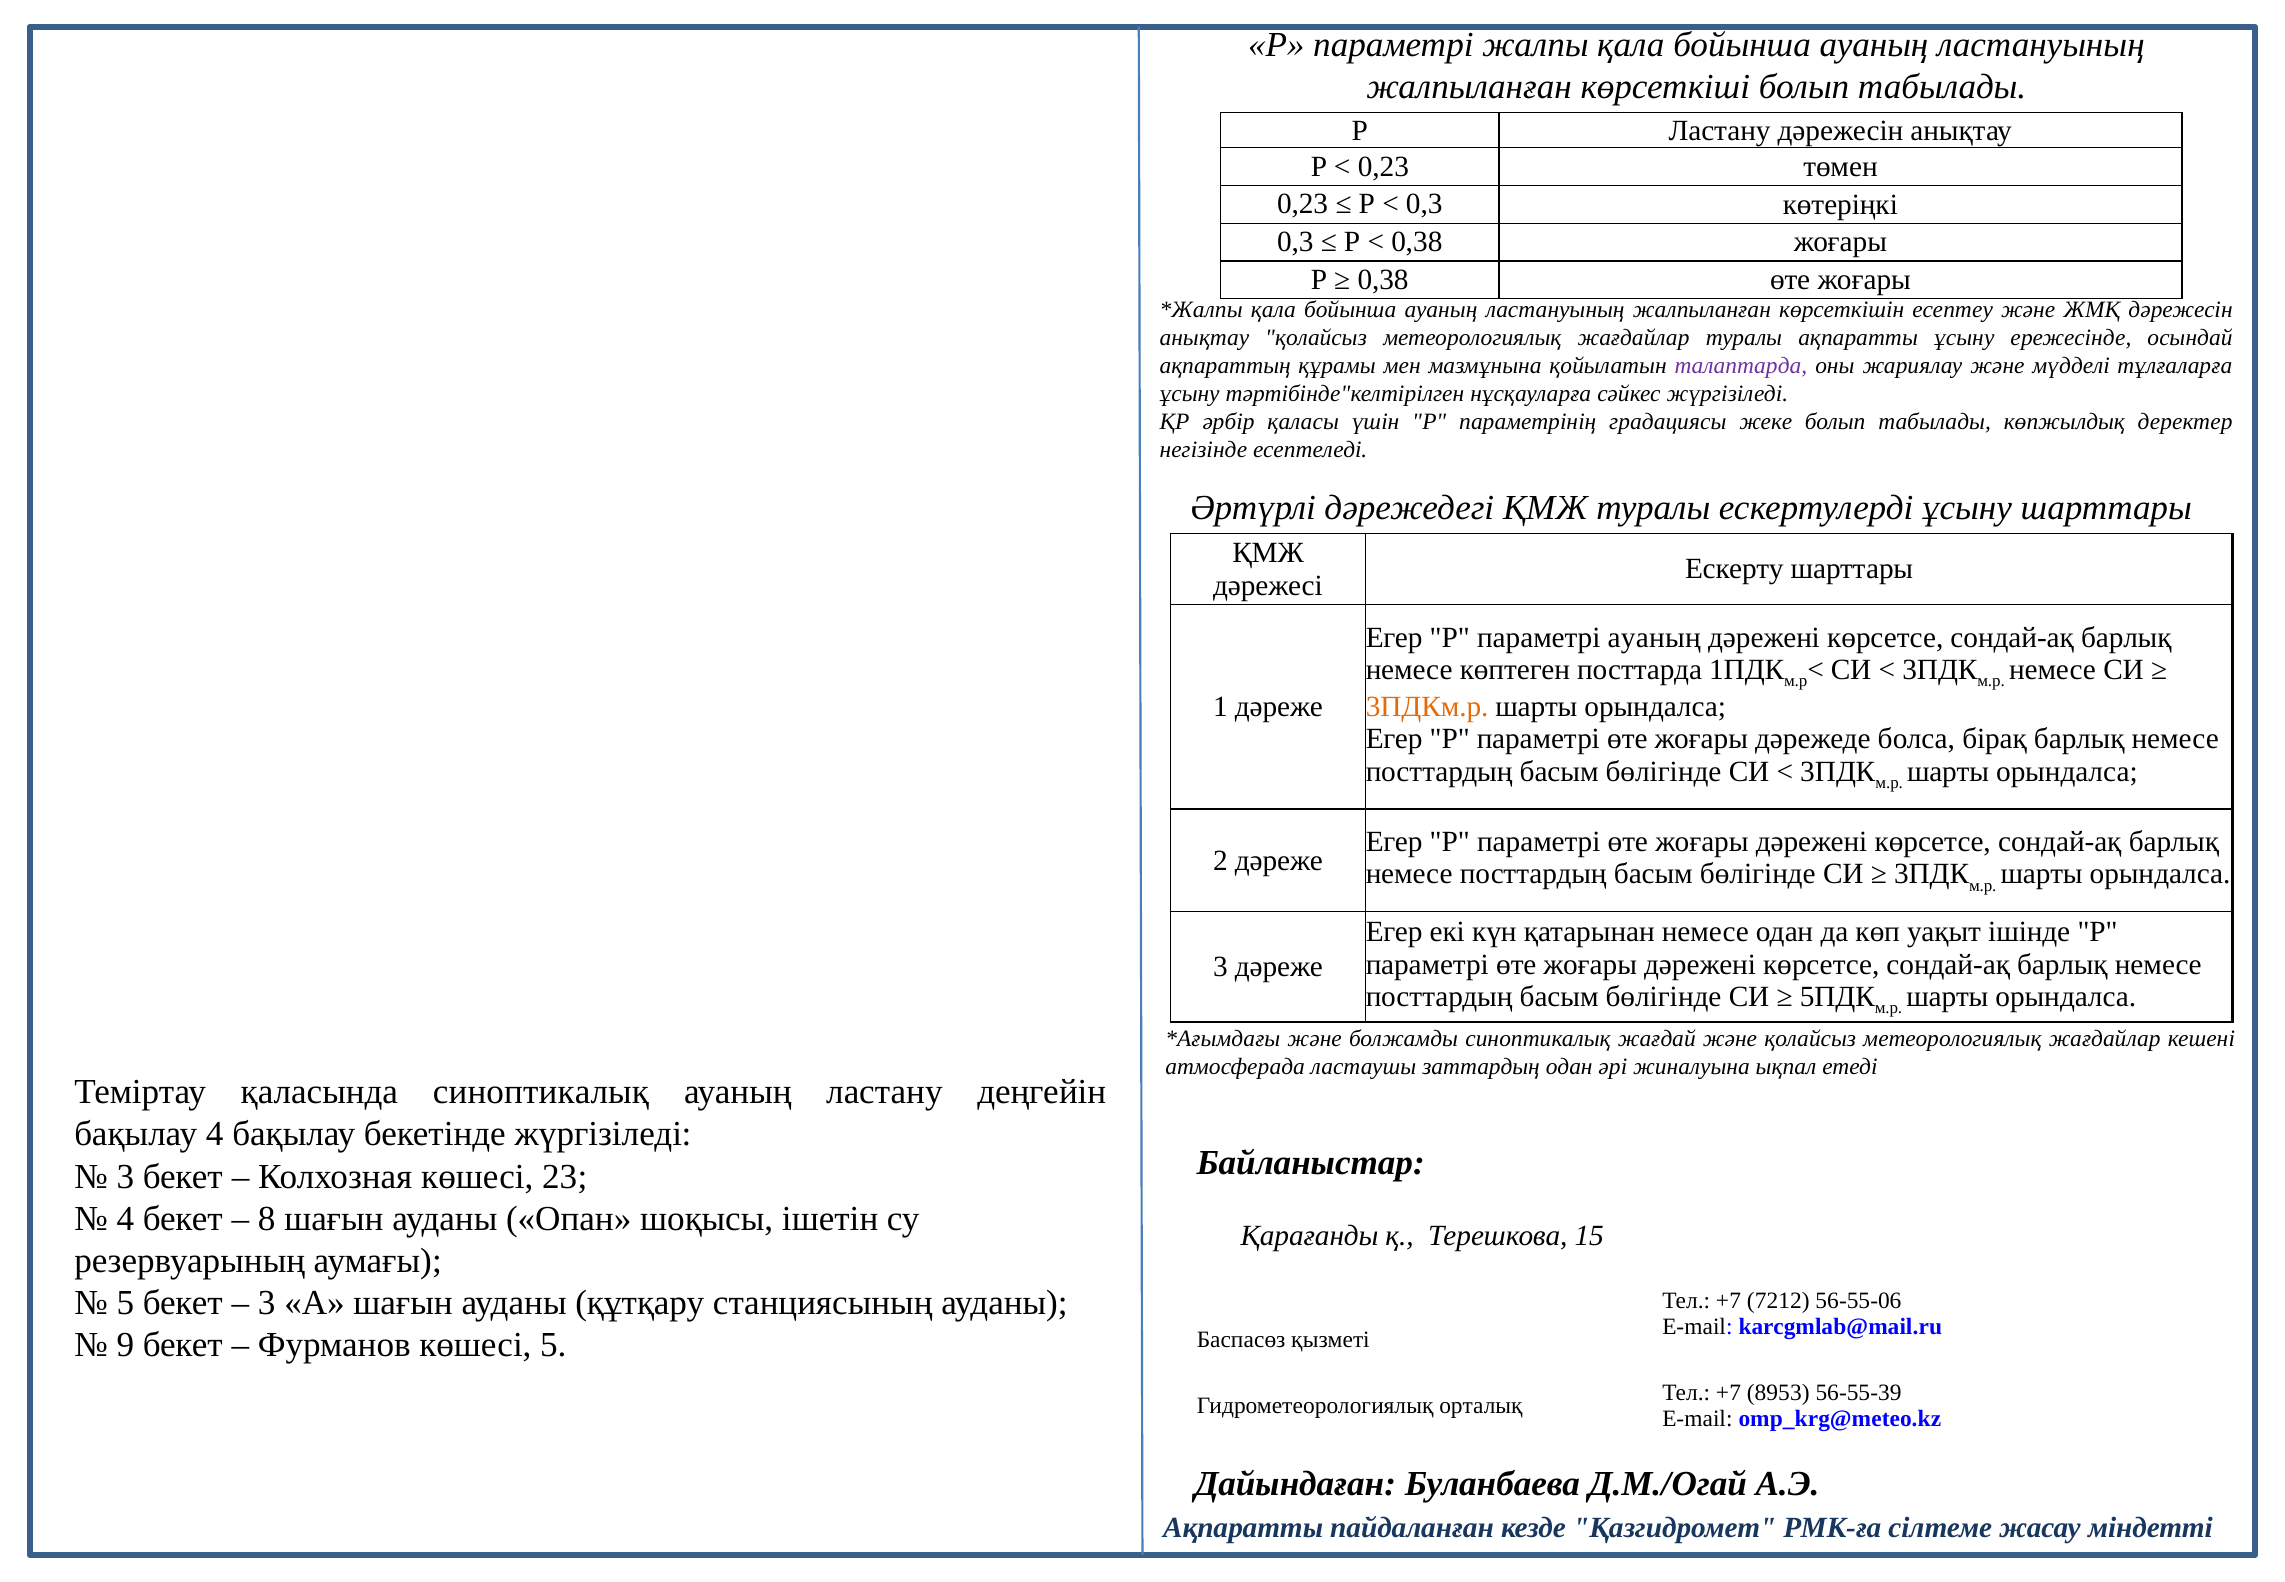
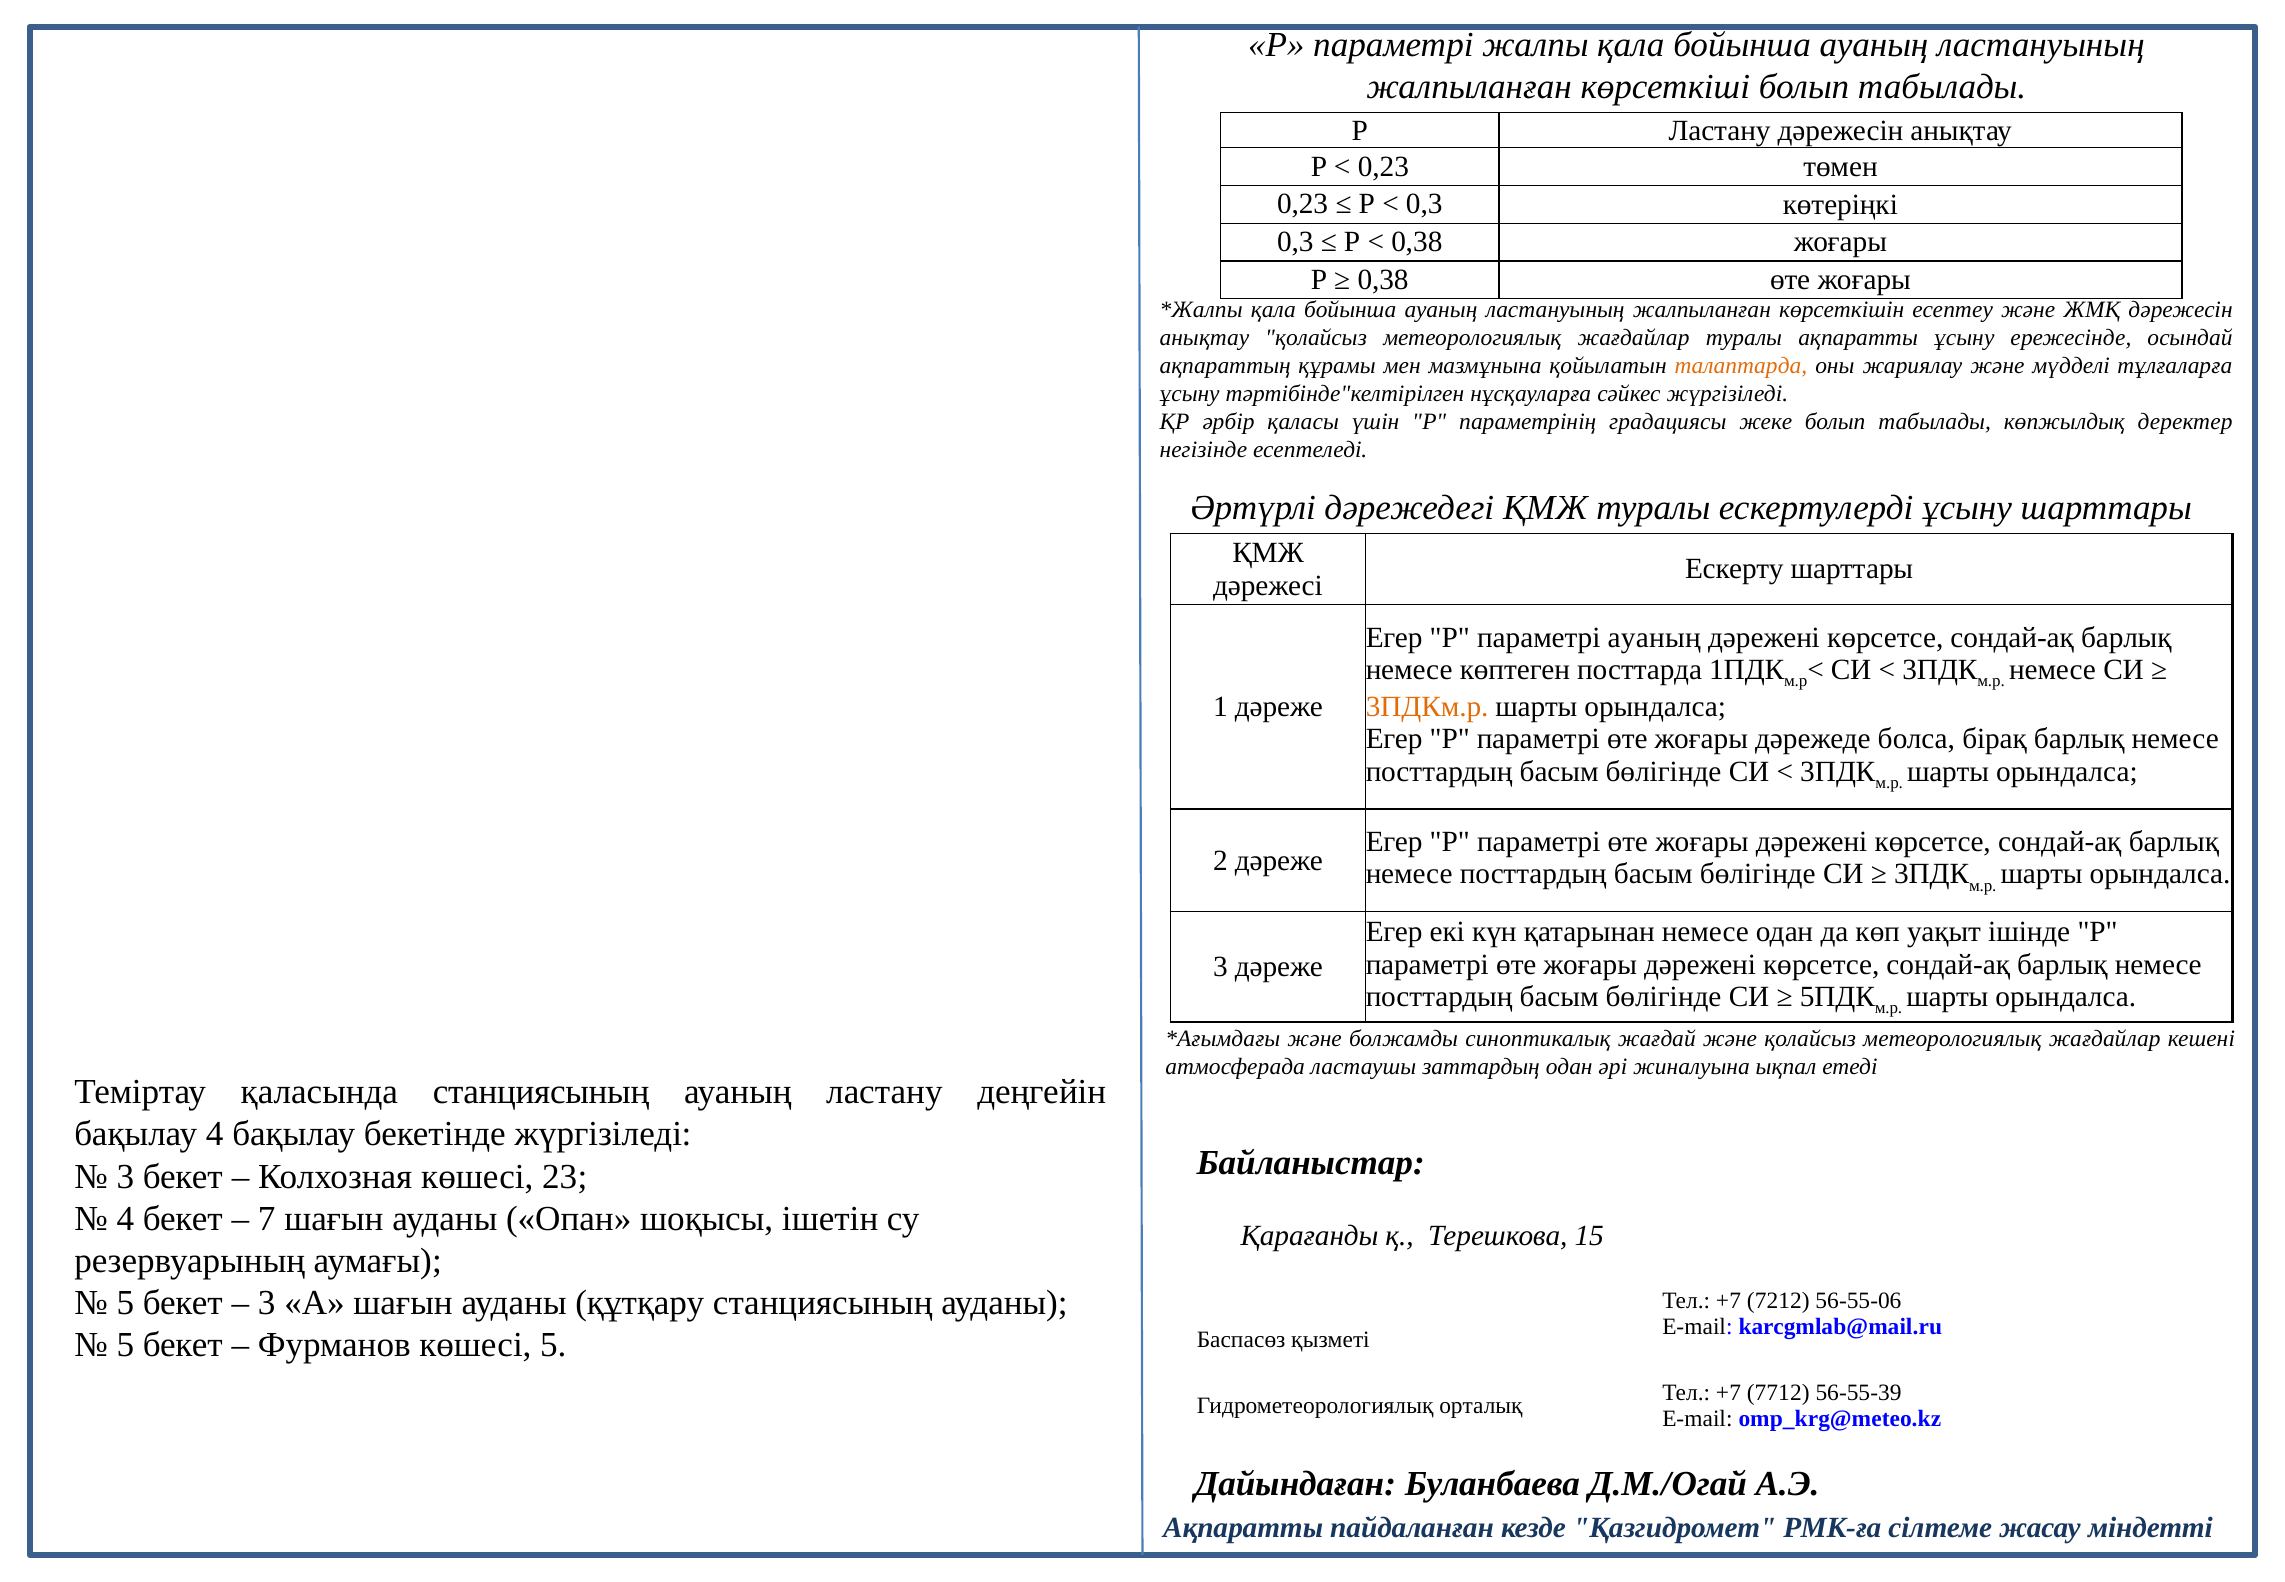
талаптарда colour: purple -> orange (1741, 366)
қаласында синоптикалық: синоптикалық -> станциясының (541, 1092)
8: 8 -> 7 (267, 1219)
9: 9 -> 5 (125, 1345)
8953: 8953 -> 7712 (1778, 1392)
